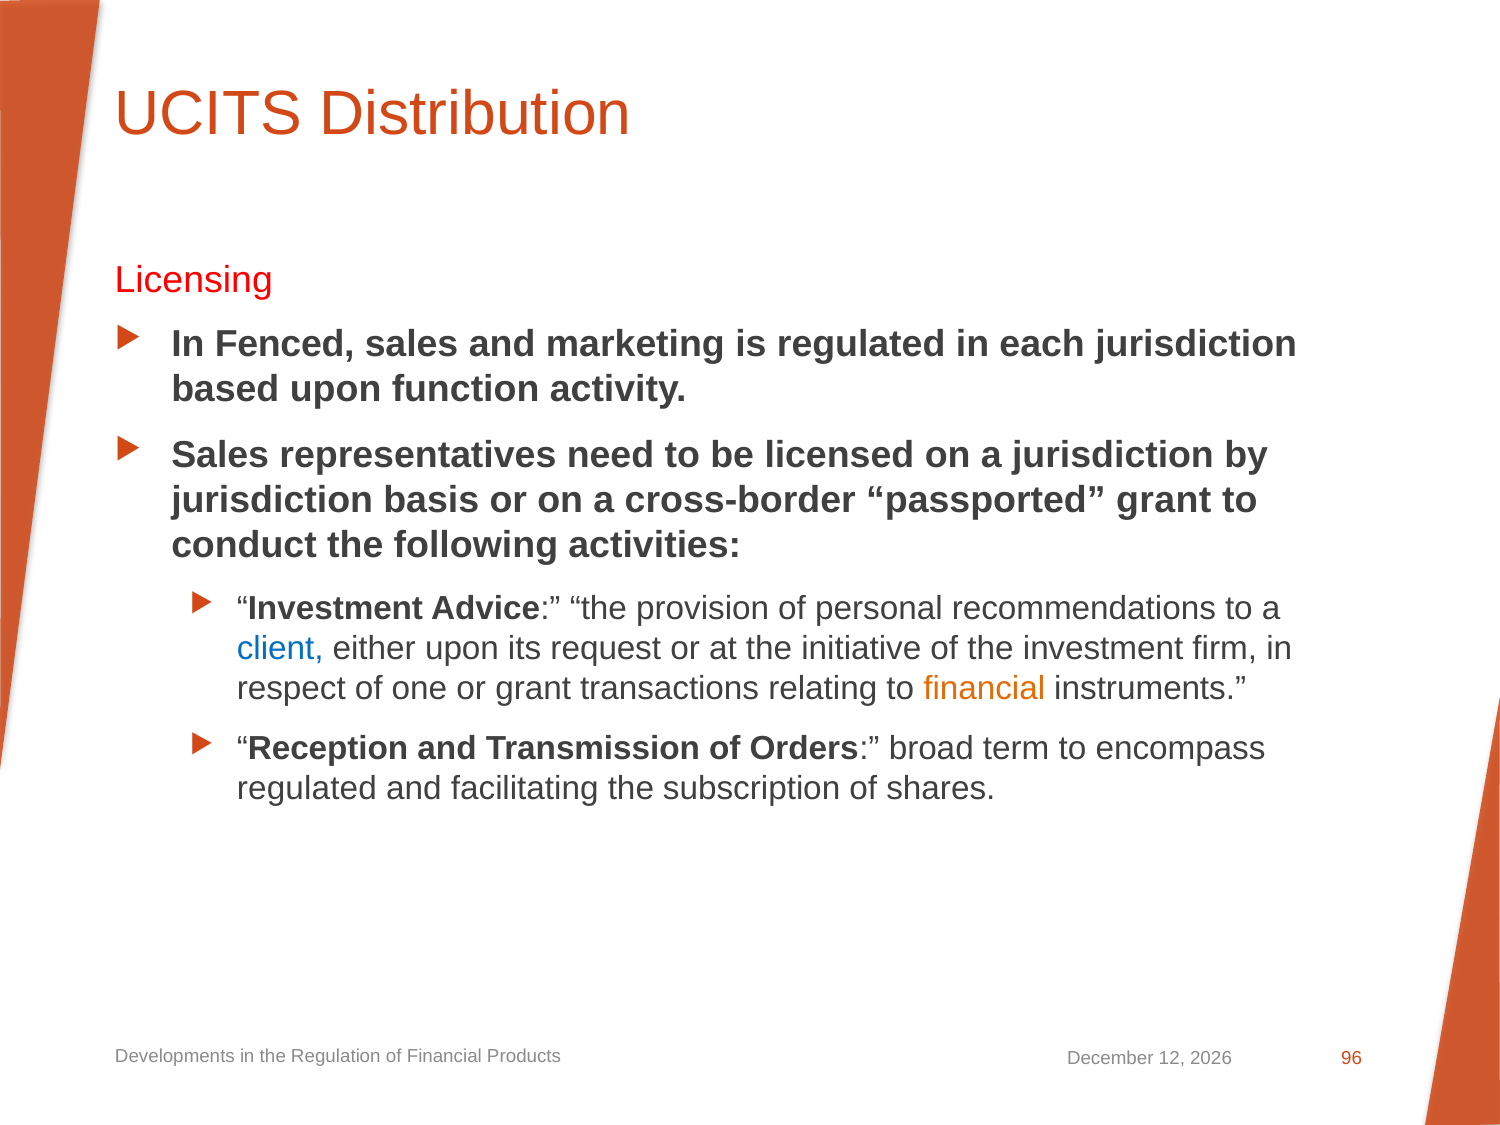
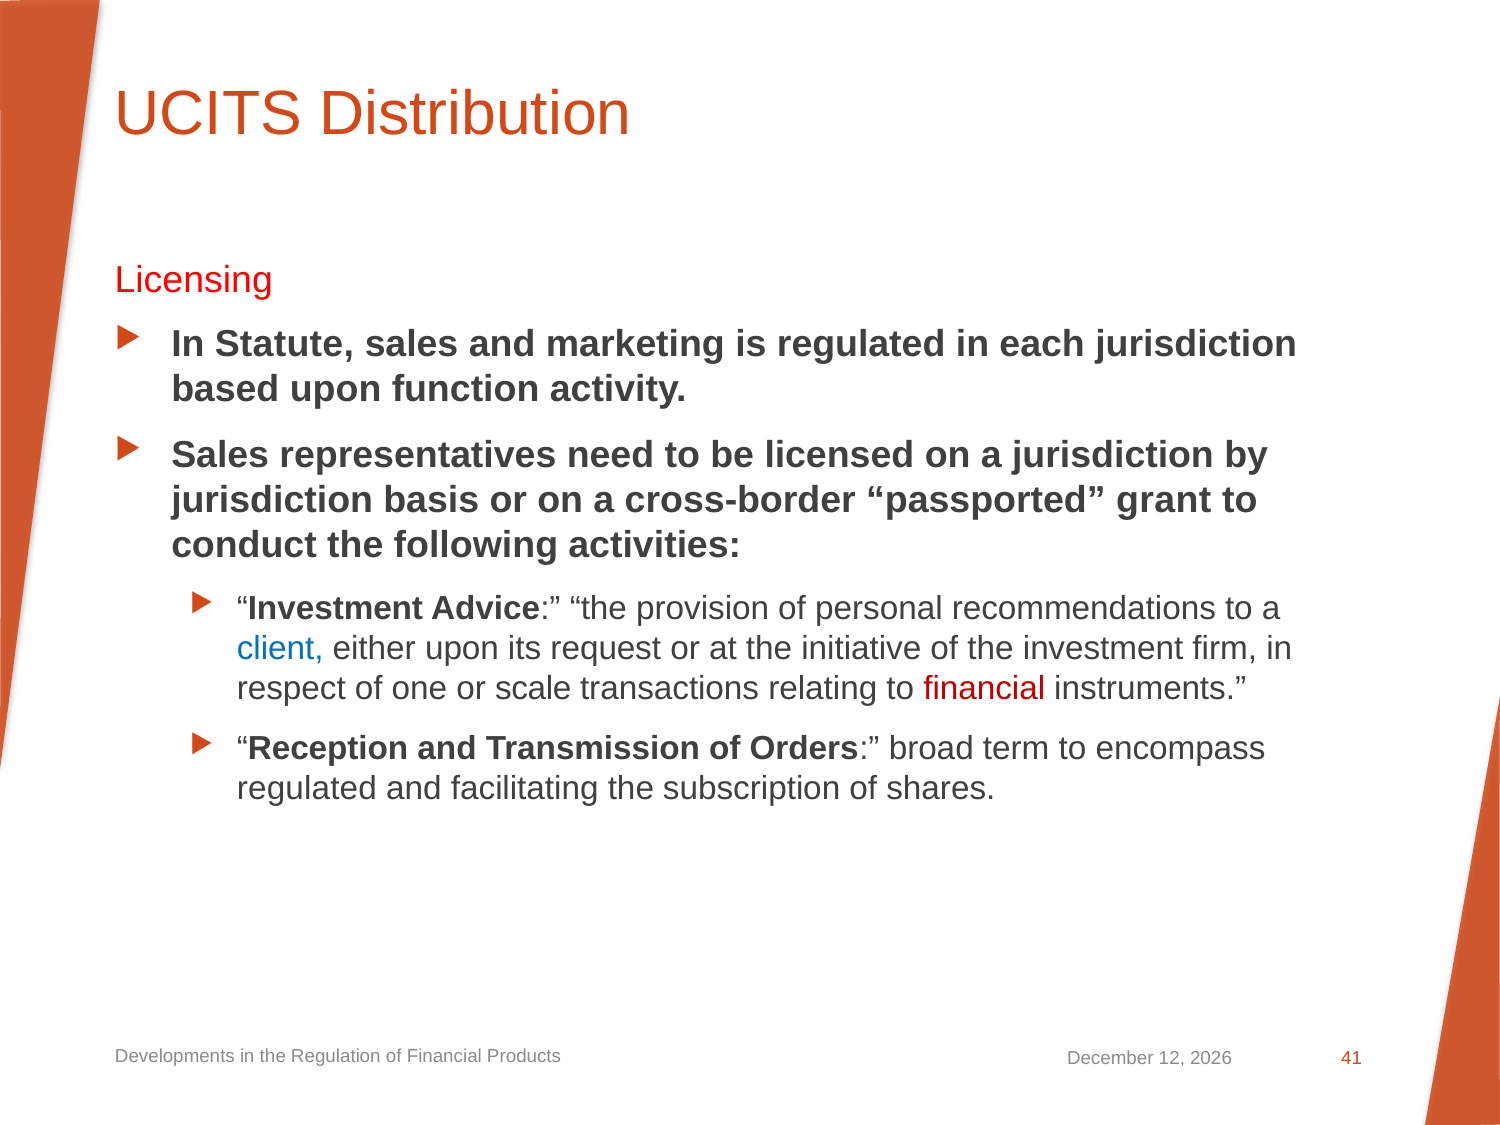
Fenced: Fenced -> Statute (284, 344)
or grant: grant -> scale (533, 688)
financial colour: orange -> red (984, 688)
96: 96 -> 41 (1352, 1058)
